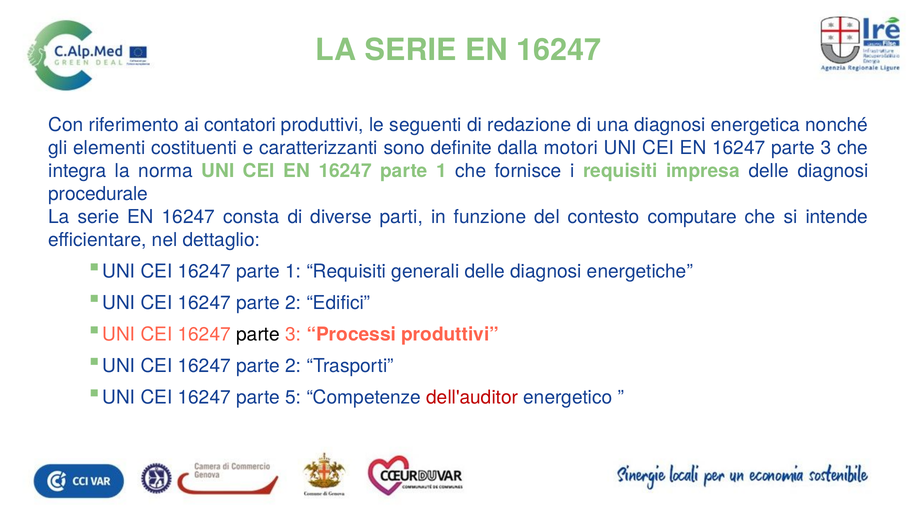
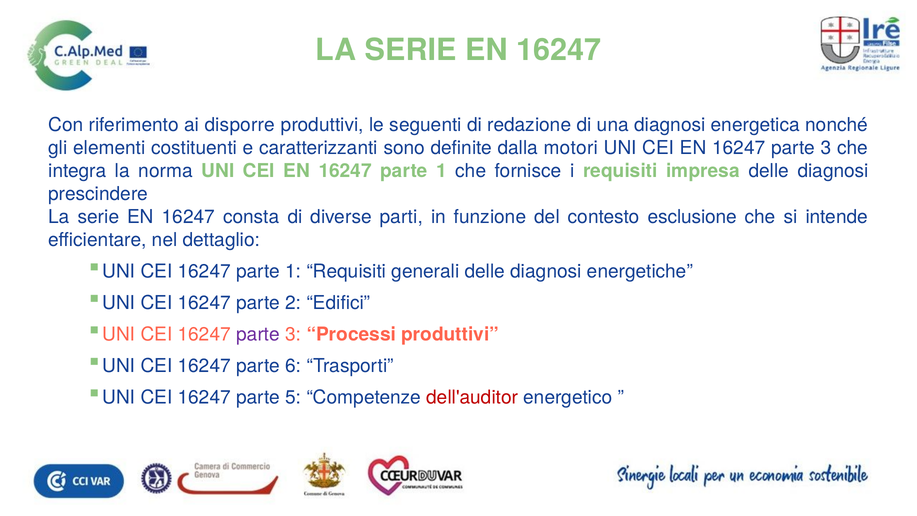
contatori: contatori -> disporre (240, 125)
procedurale: procedurale -> prescindere (98, 194)
computare: computare -> esclusione (692, 217)
parte colour: black -> purple (258, 334)
2: 2 -> 6 (293, 366)
